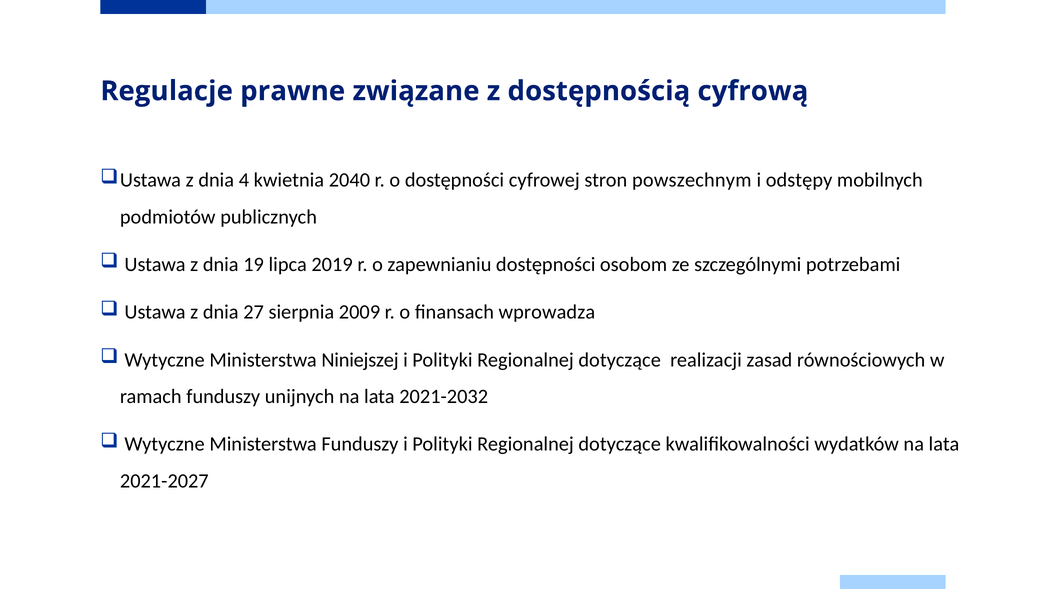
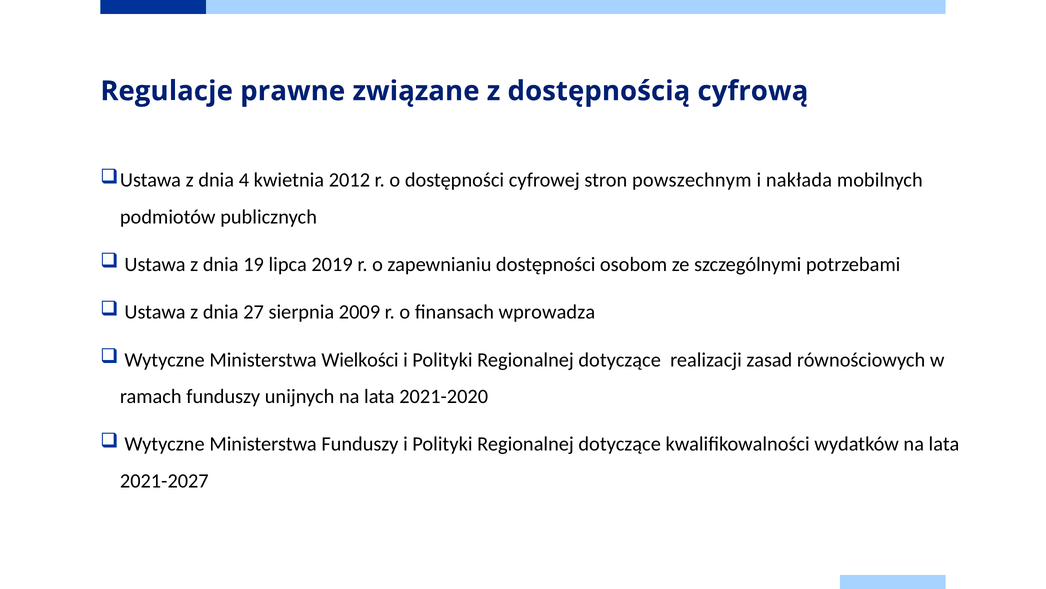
2040: 2040 -> 2012 (349, 180)
odstępy: odstępy -> nakłada (799, 180)
Niniejszej: Niniejszej -> Wielkości (360, 360)
2021-2032: 2021-2032 -> 2021-2020 (444, 396)
